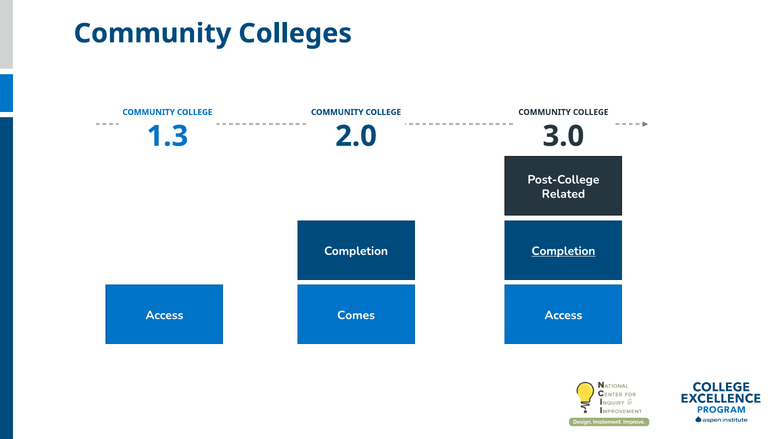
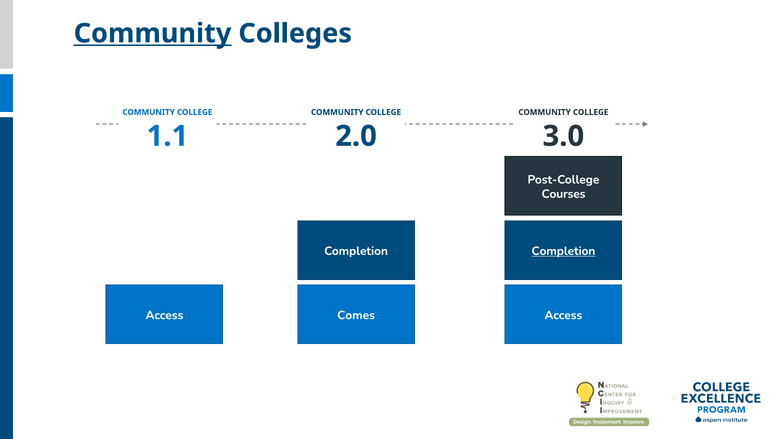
Community underline: none -> present (153, 33)
1.3: 1.3 -> 1.1 (167, 136)
Related: Related -> Courses (563, 194)
